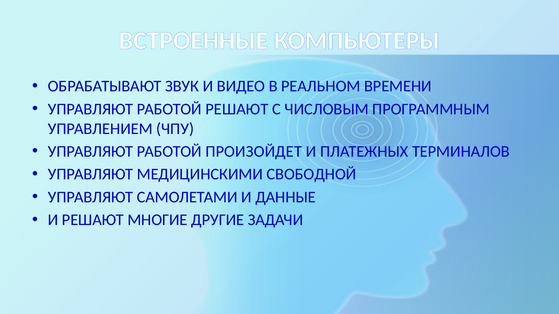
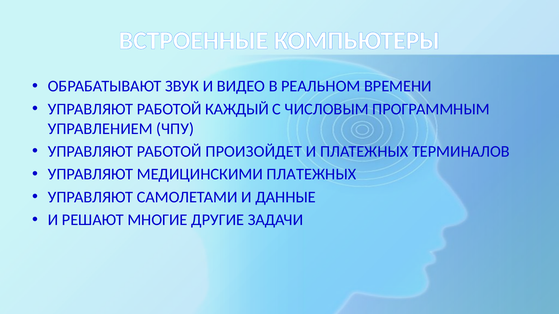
РАБОТОЙ РЕШАЮТ: РЕШАЮТ -> КАЖДЫЙ (237, 109)
МЕДИЦИНСКИМИ СВОБОДНОЙ: СВОБОДНОЙ -> ПЛАТЕЖНЫХ (311, 174)
